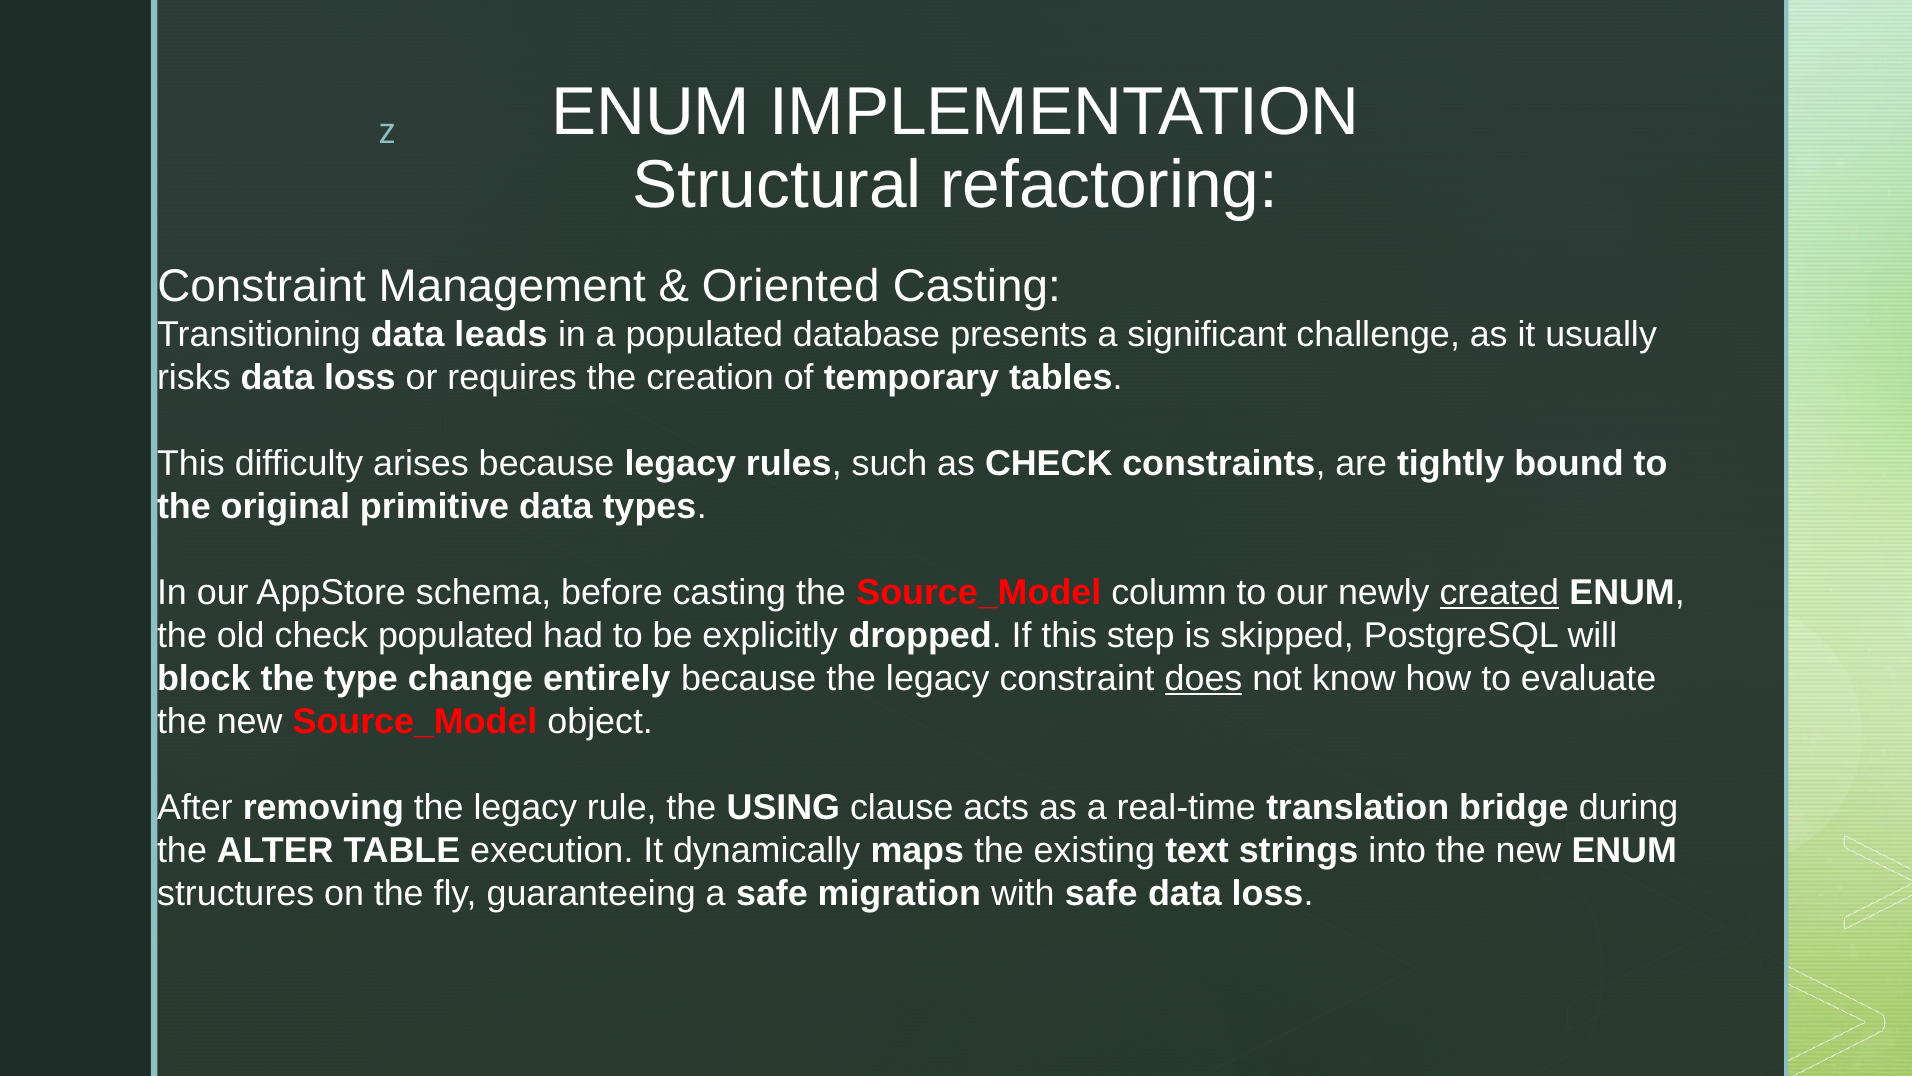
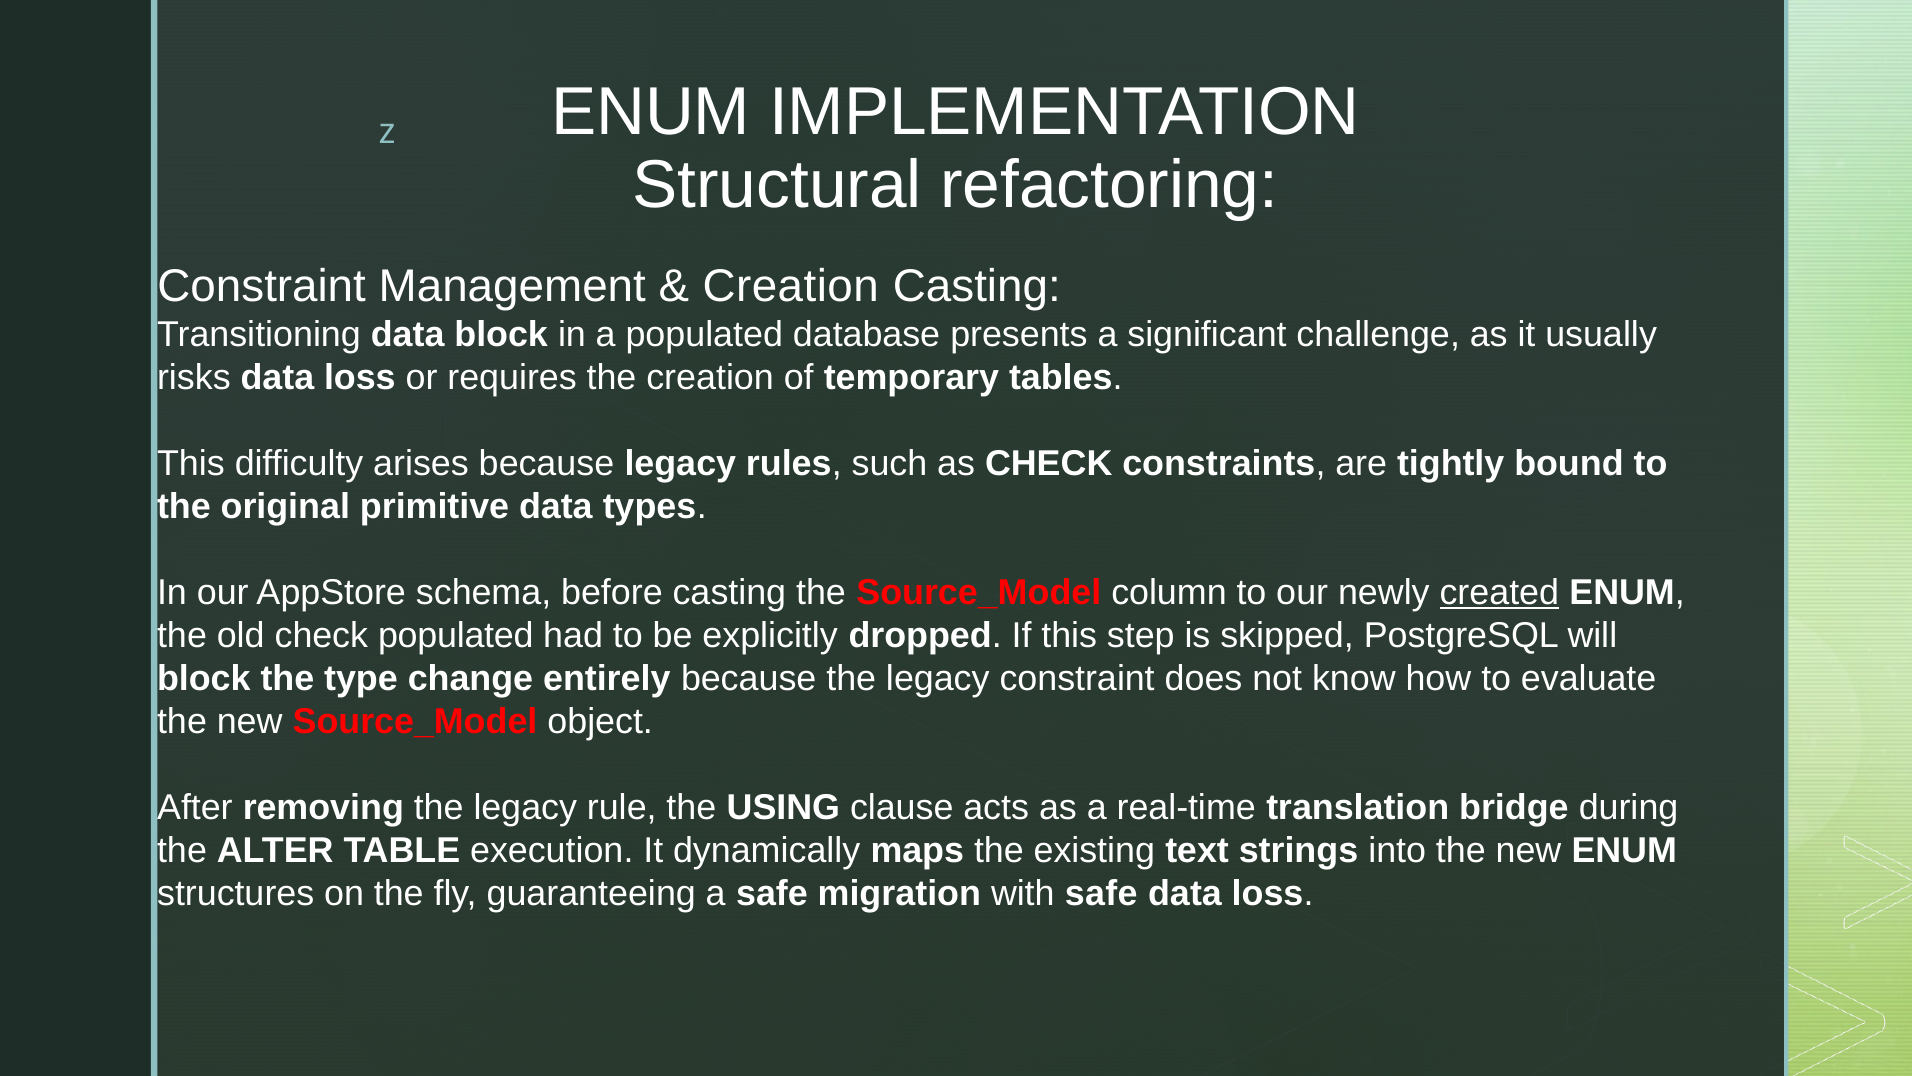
Oriented: Oriented -> Creation (791, 287)
data leads: leads -> block (501, 334)
does underline: present -> none (1204, 678)
